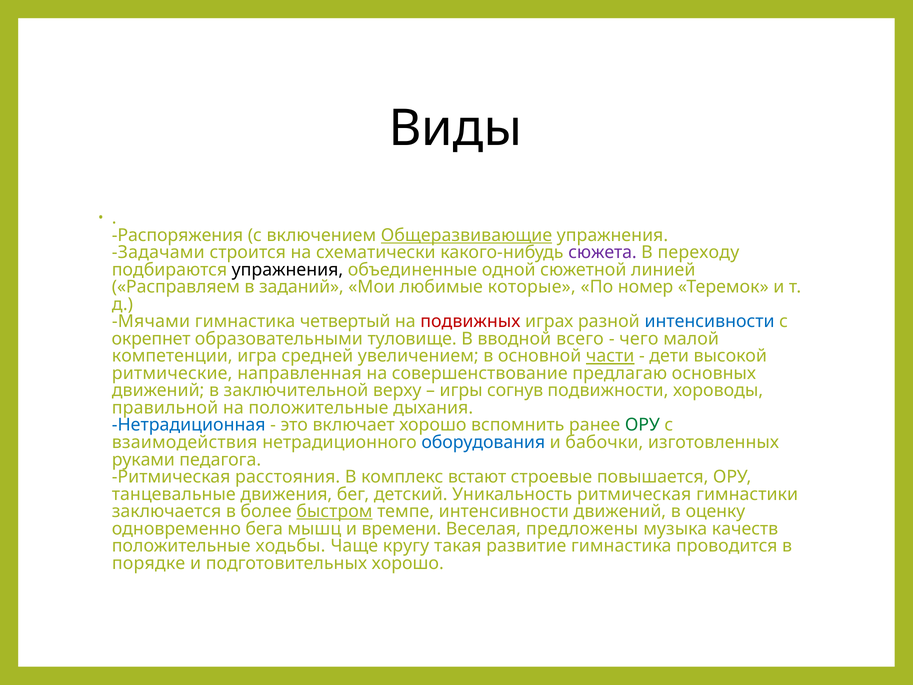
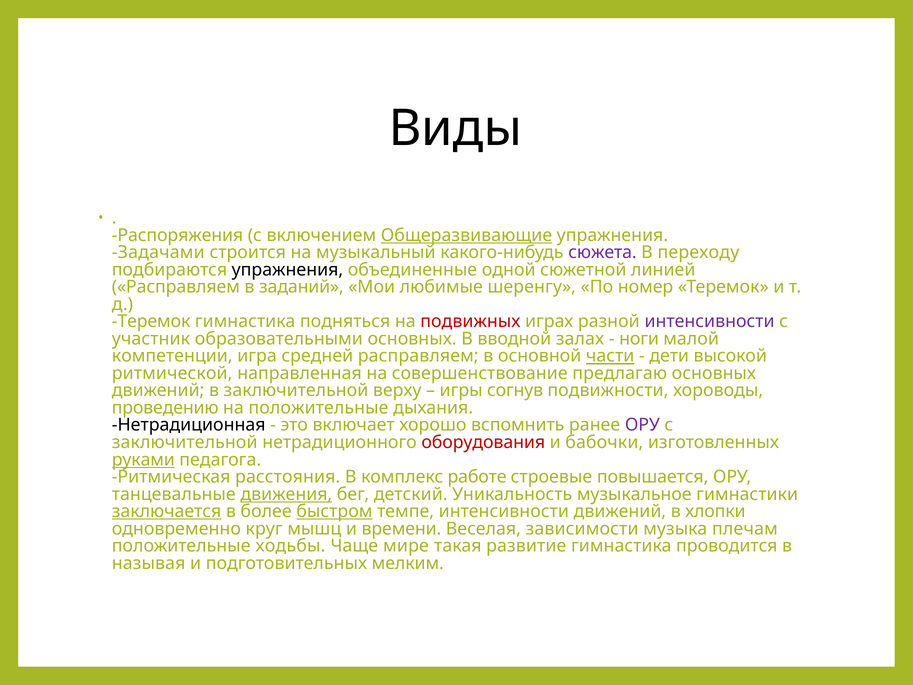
схематически: схематически -> музыкальный (376, 252)
которые: которые -> шеренгу (532, 287)
Мячами: Мячами -> Теремок (151, 321)
четвертый: четвертый -> подняться (345, 321)
интенсивности colour: blue -> purple (710, 321)
окрепнет: окрепнет -> участник (151, 339)
образовательными туловище: туловище -> основных (412, 339)
всего: всего -> залах (580, 339)
чего: чего -> ноги (639, 339)
средней увеличением: увеличением -> расправляем (418, 356)
ритмические: ритмические -> ритмической (172, 373)
правильной: правильной -> проведению (165, 408)
Нетрадиционная colour: blue -> black (189, 425)
ОРУ colour: green -> purple (642, 425)
взаимодействия: взаимодействия -> заключительной (185, 442)
оборудования colour: blue -> red (483, 442)
руками underline: none -> present (143, 459)
встают: встают -> работе (477, 477)
движения underline: none -> present (286, 494)
Уникальность ритмическая: ритмическая -> музыкальное (634, 494)
заключается underline: none -> present (167, 511)
оценку: оценку -> хлопки (715, 511)
бега: бега -> круг (264, 528)
предложены: предложены -> зависимости (582, 528)
качеств: качеств -> плечам (745, 528)
кругу: кругу -> мире (406, 546)
порядке: порядке -> называя (149, 563)
подготовительных хорошо: хорошо -> мелким (408, 563)
